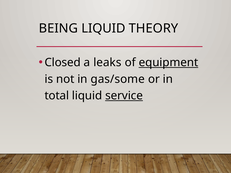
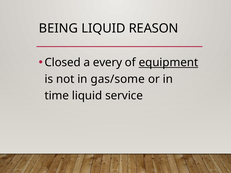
THEORY: THEORY -> REASON (154, 28)
leaks: leaks -> every (108, 63)
total: total -> time (57, 96)
service underline: present -> none (124, 96)
